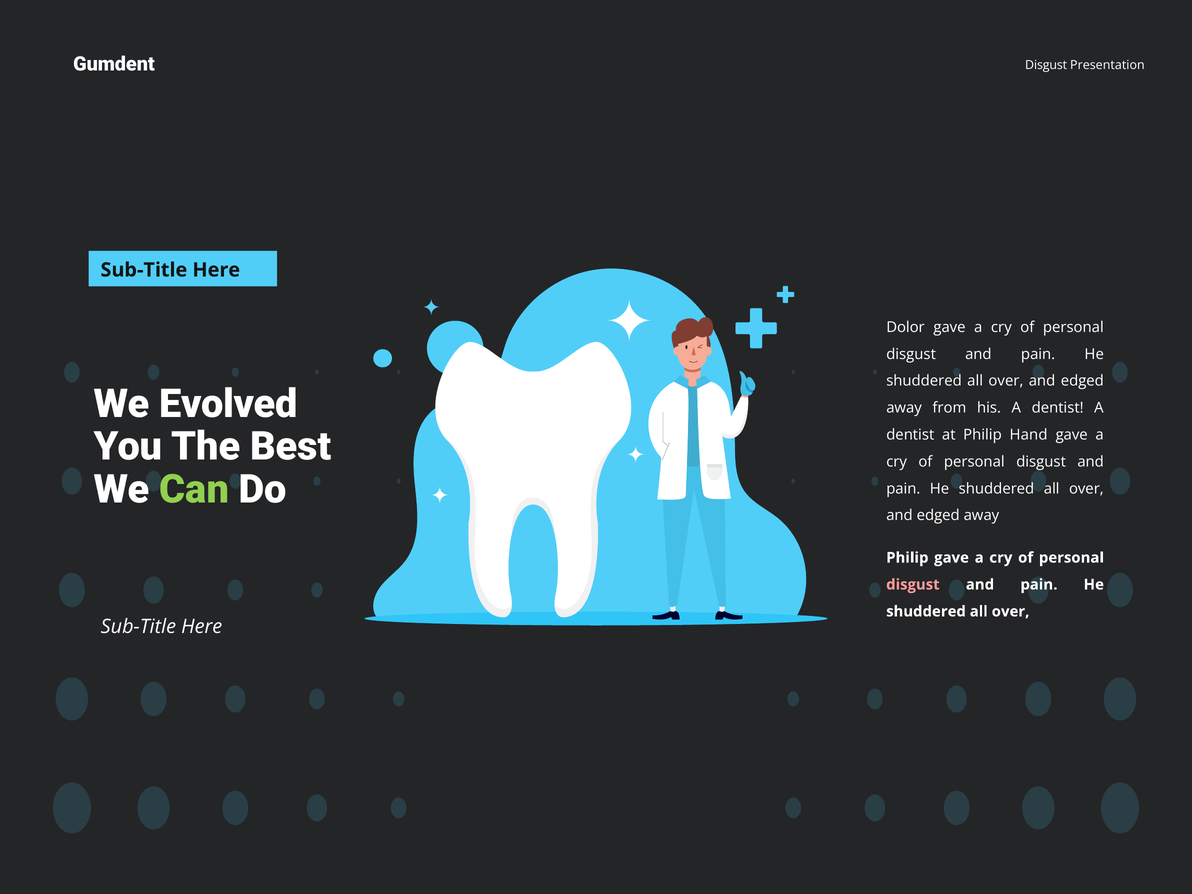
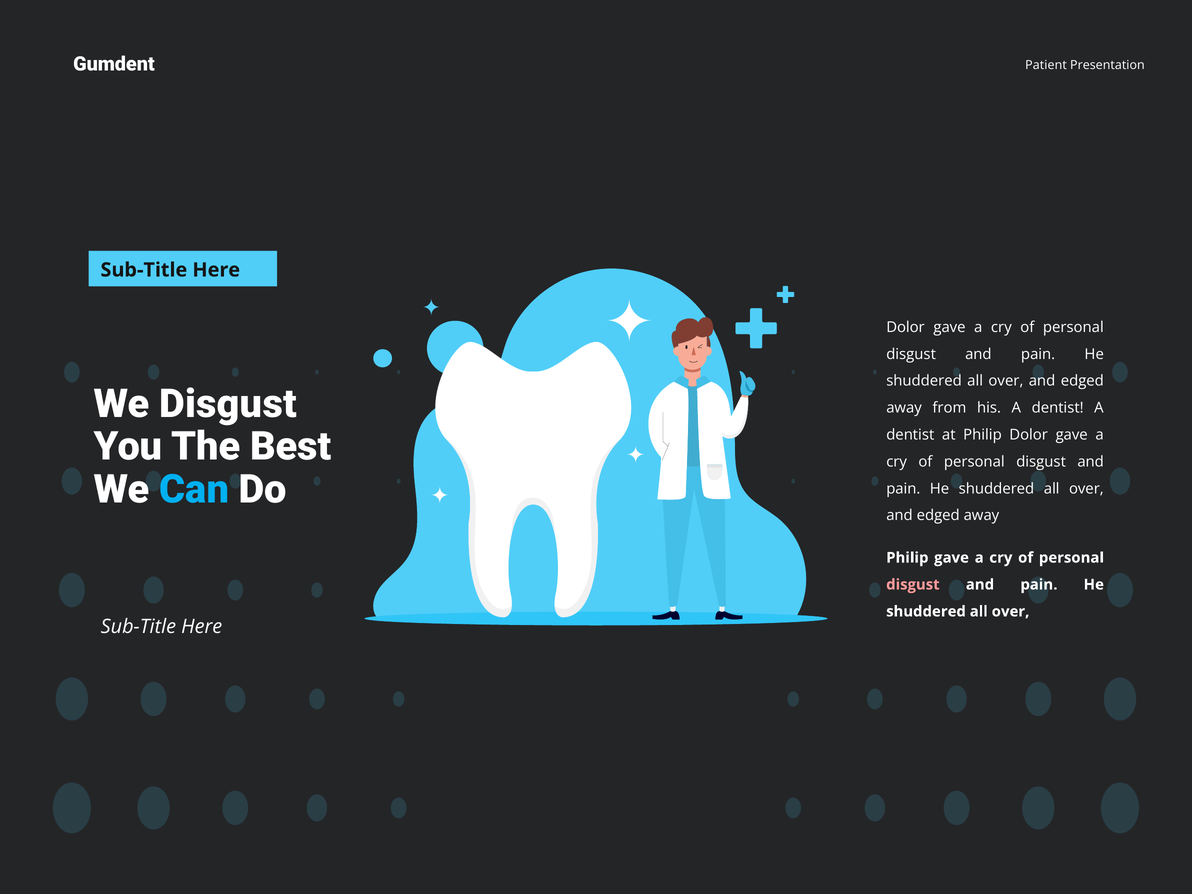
Disgust: Disgust -> Patient (1046, 65)
We Evolved: Evolved -> Disgust (228, 404)
Philip Hand: Hand -> Dolor (1029, 435)
Can colour: light green -> light blue (194, 490)
